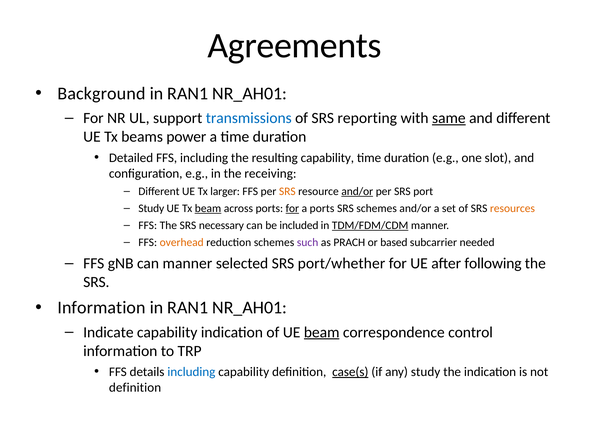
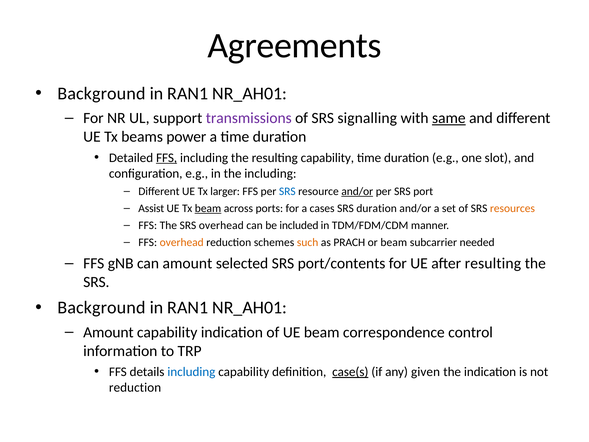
transmissions colour: blue -> purple (249, 118)
reporting: reporting -> signalling (367, 118)
FFS underline: none -> present (167, 158)
the receiving: receiving -> including (270, 173)
SRS colour: orange -> blue (287, 191)
Study: Study -> Assist (151, 208)
for underline: present -> none (292, 208)
a ports: ports -> cases (322, 208)
SRS schemes: schemes -> duration (377, 208)
SRS necessary: necessary -> overhead (221, 225)
TDM/FDM/CDM underline: present -> none (370, 225)
such colour: purple -> orange (308, 242)
or based: based -> beam (394, 242)
can manner: manner -> amount (187, 263)
port/whether: port/whether -> port/contents (342, 263)
after following: following -> resulting (493, 263)
Information: Information -> Background (101, 308)
Indicate: Indicate -> Amount (108, 332)
beam underline: present -> none (322, 332)
any study: study -> given (426, 372)
definition: definition -> reduction (135, 387)
